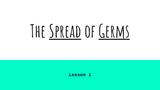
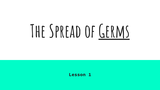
Spread underline: present -> none (65, 32)
